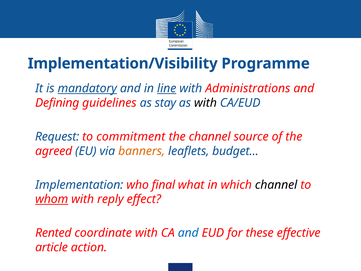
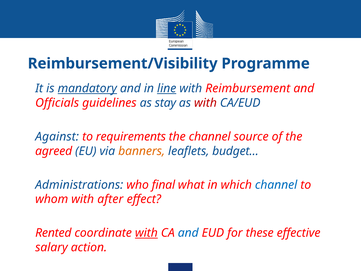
Implementation/Visibility: Implementation/Visibility -> Reimbursement/Visibility (123, 63)
Administrations: Administrations -> Reimbursement (248, 88)
Defining: Defining -> Officials (57, 103)
with colour: black -> red (205, 103)
Request: Request -> Against (57, 137)
commitment: commitment -> requirements (131, 137)
Implementation: Implementation -> Administrations (79, 185)
channel colour: black -> blue (276, 185)
whom underline: present -> none (52, 199)
reply: reply -> after (110, 199)
with underline: none -> present (146, 233)
article: article -> salary (51, 247)
